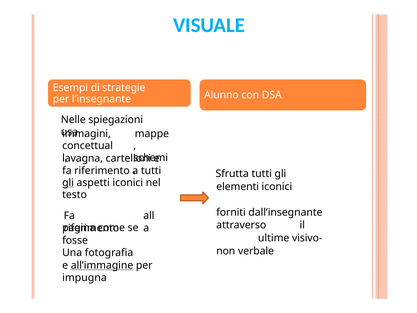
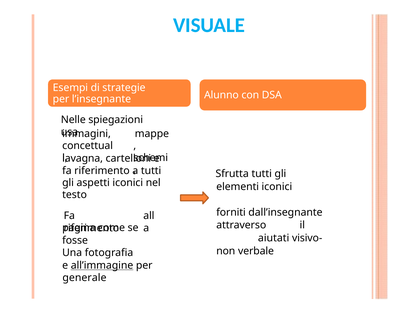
gli underline: present -> none (68, 183)
ultime: ultime -> aiutati (274, 238)
impugna: impugna -> generale (84, 278)
